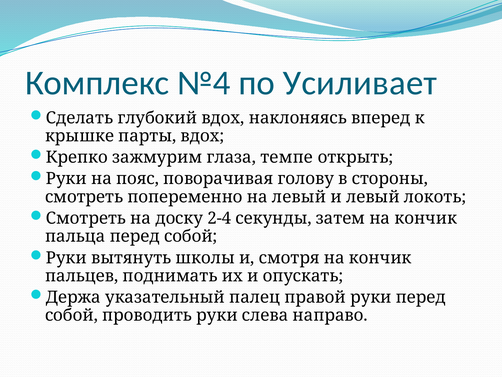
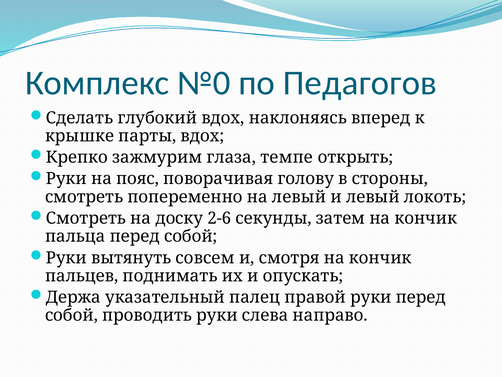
№4: №4 -> №0 (204, 83)
Усиливает: Усиливает -> Педагогов (360, 83)
2-4: 2-4 -> 2-6 (219, 218)
школы: школы -> совсем (205, 257)
